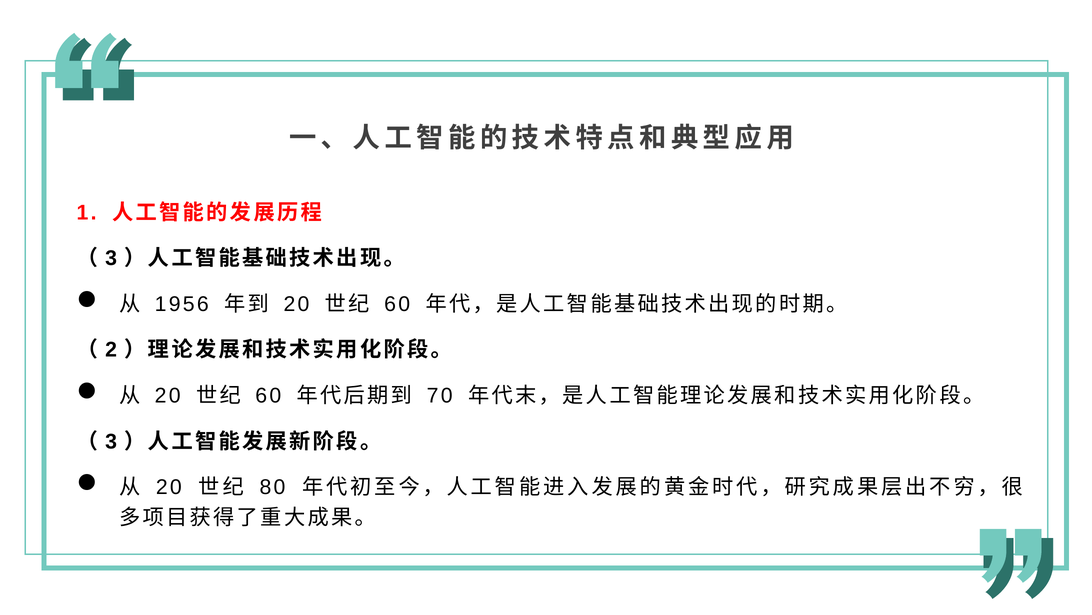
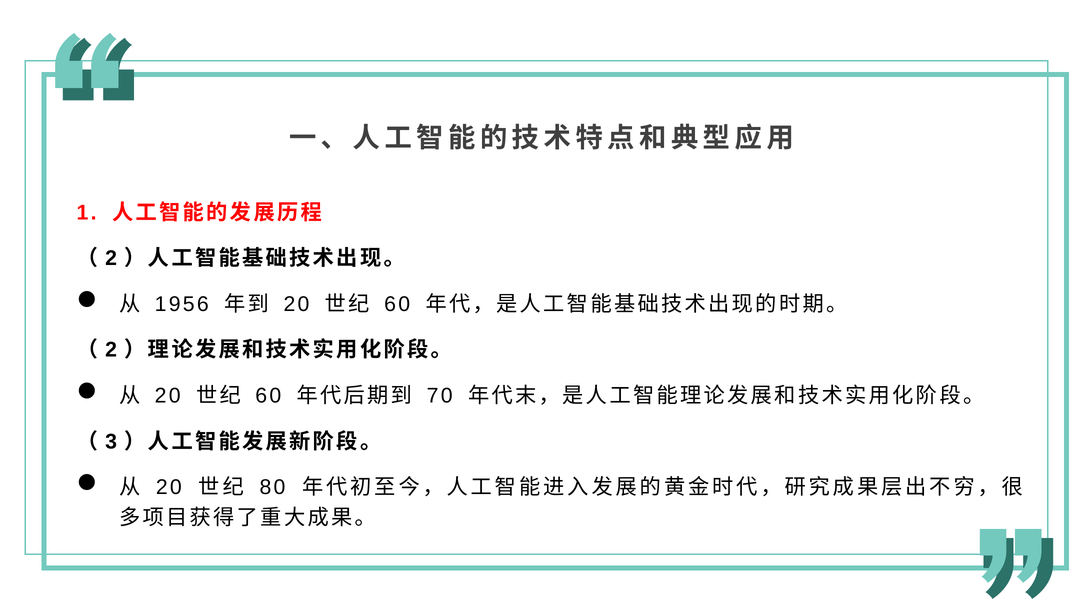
3: 3 -> 2 (111, 258)
